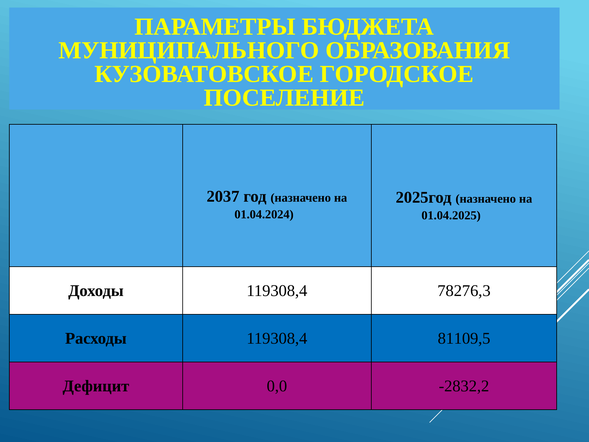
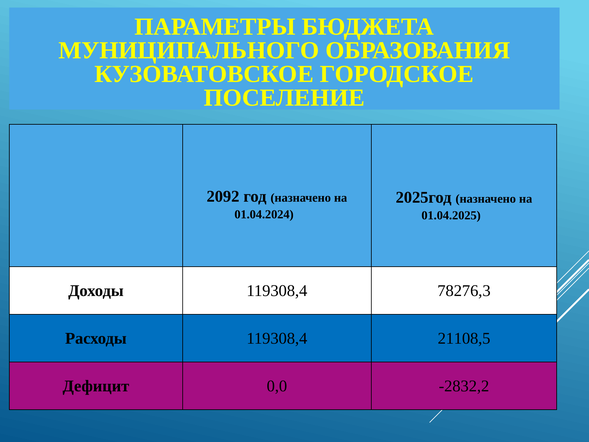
2037: 2037 -> 2092 (223, 196)
81109,5: 81109,5 -> 21108,5 (464, 338)
